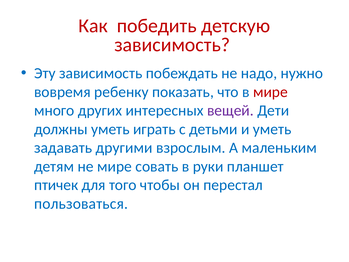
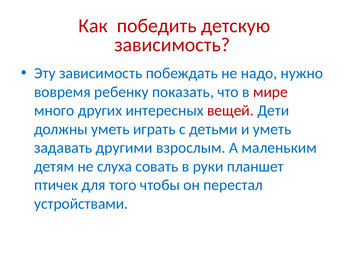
вещей colour: purple -> red (230, 110)
не мире: мире -> слуха (115, 166)
пользоваться: пользоваться -> устройствами (81, 204)
